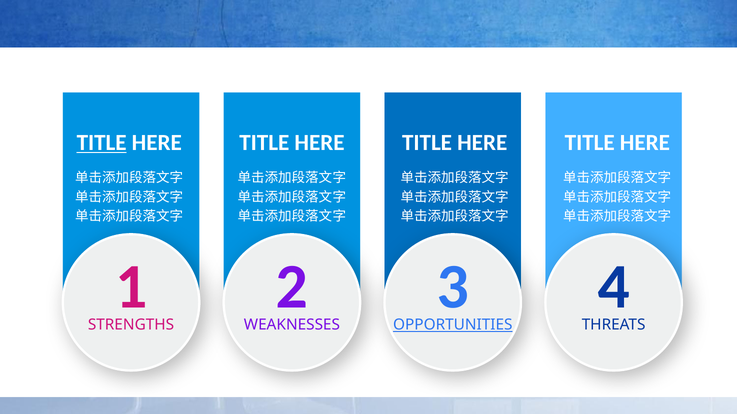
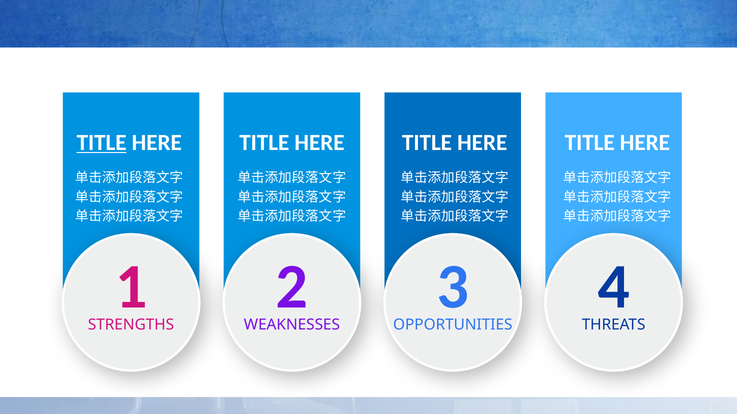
OPPORTUNITIES underline: present -> none (453, 325)
